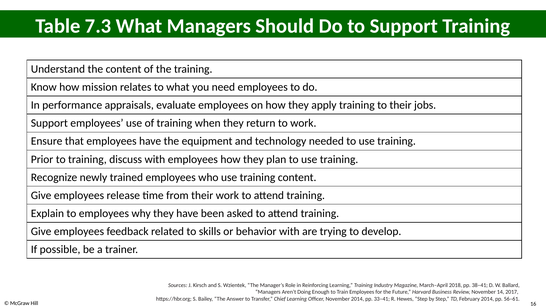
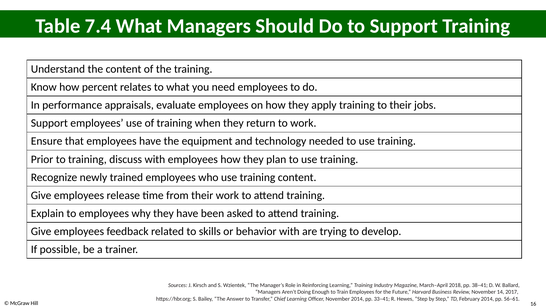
7.3: 7.3 -> 7.4 (98, 26)
mission: mission -> percent (100, 87)
